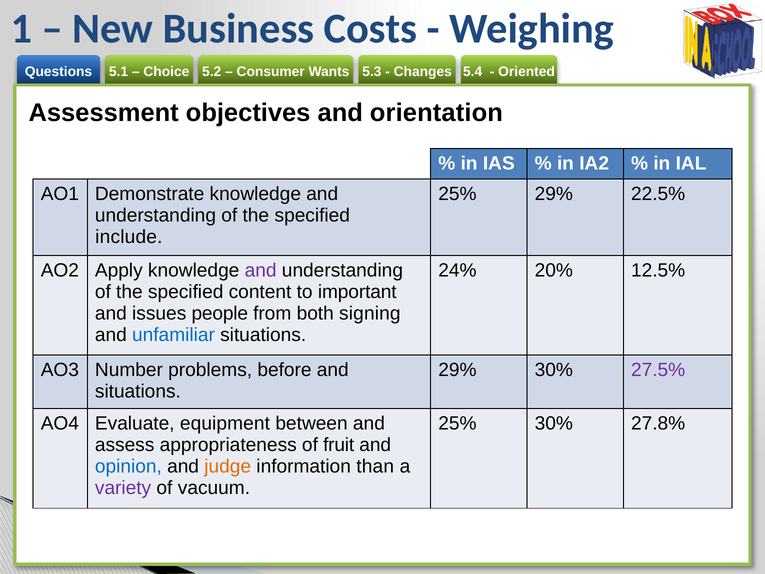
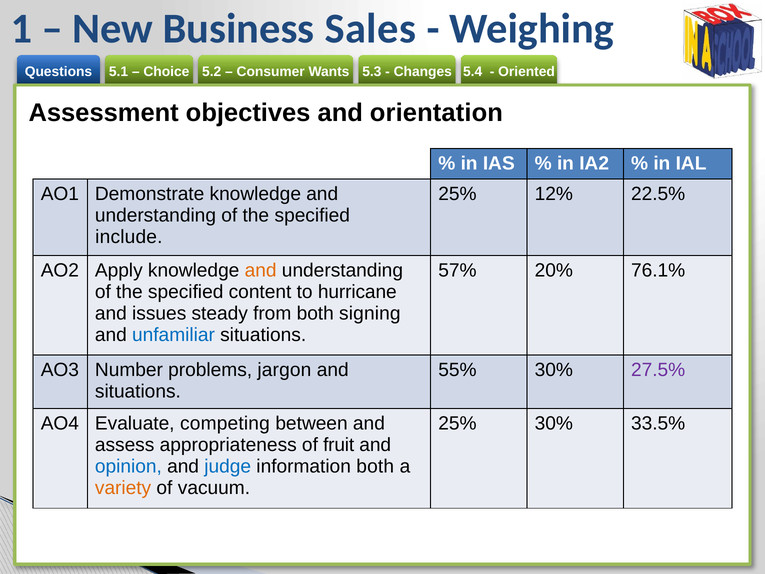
Costs: Costs -> Sales (370, 29)
25% 29%: 29% -> 12% (554, 194)
and colour: purple -> orange (261, 270)
24%: 24% -> 57% (457, 270)
12.5%: 12.5% -> 76.1% (658, 270)
important: important -> hurricane (357, 292)
people: people -> steady (220, 313)
before: before -> jargon (284, 370)
29%: 29% -> 55% (457, 370)
equipment: equipment -> competing (225, 423)
27.8%: 27.8% -> 33.5% (658, 423)
judge colour: orange -> blue (228, 466)
information than: than -> both (375, 466)
variety colour: purple -> orange (123, 488)
